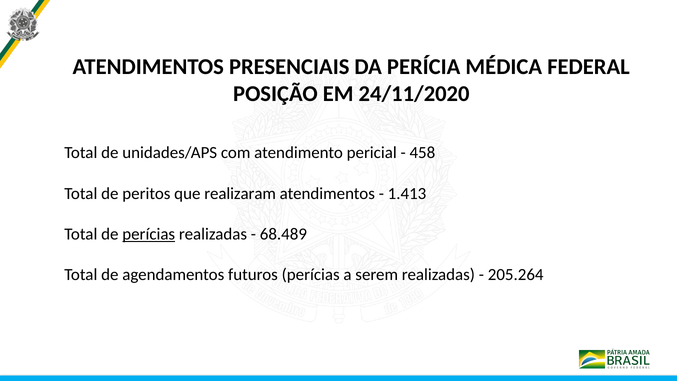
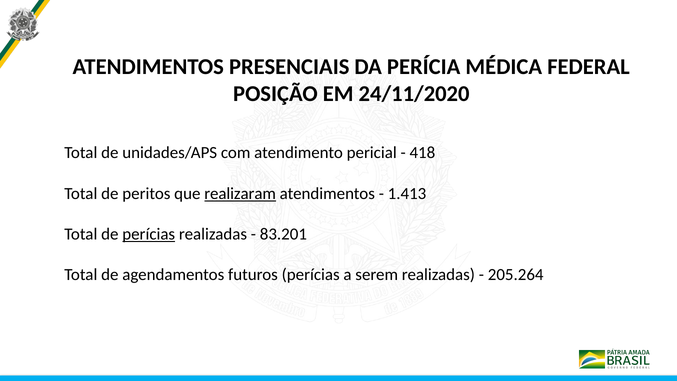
458: 458 -> 418 (422, 153)
realizaram underline: none -> present (240, 193)
68.489: 68.489 -> 83.201 (283, 234)
